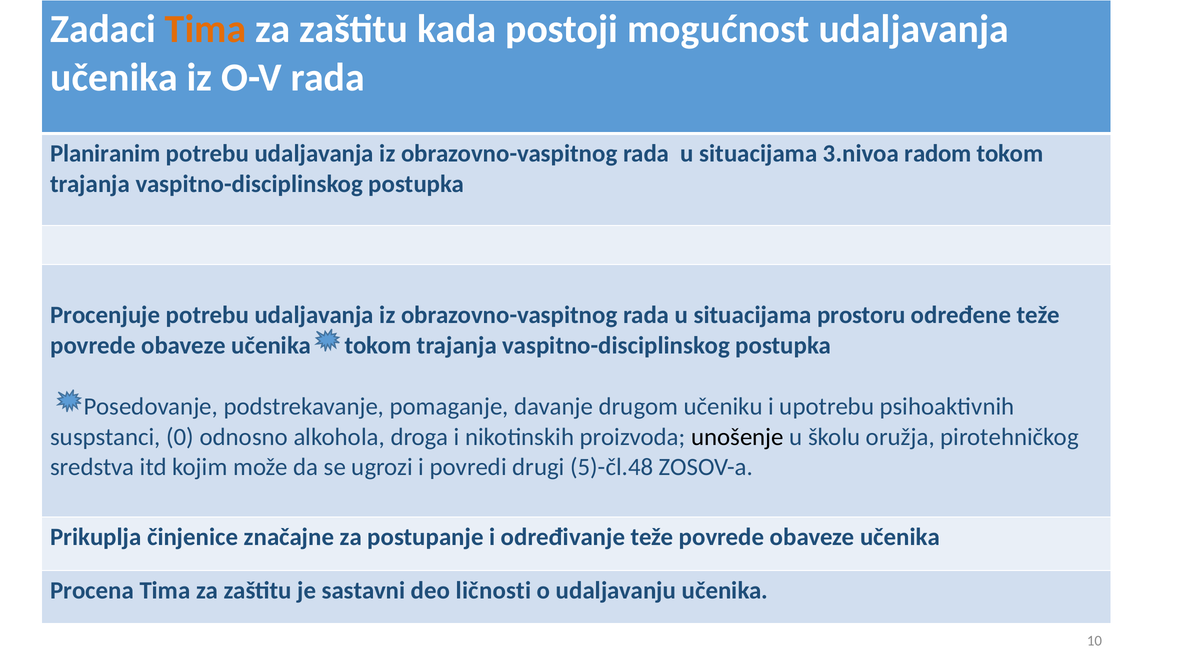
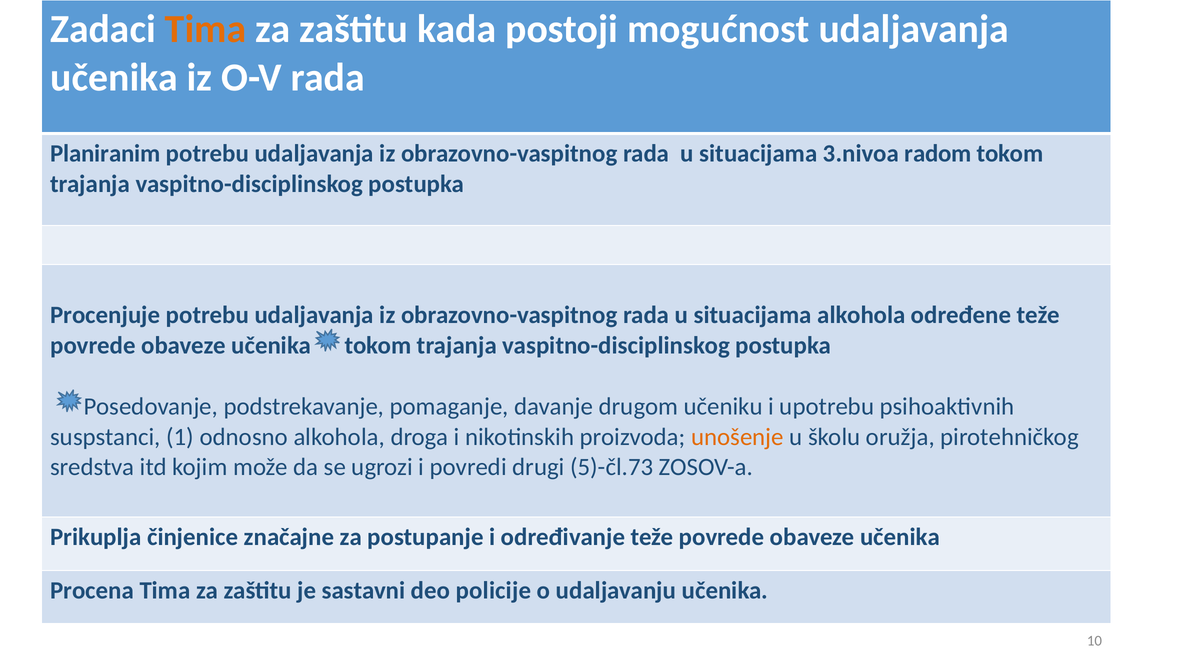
situacijama prostoru: prostoru -> alkohola (861, 315)
0: 0 -> 1 (180, 437)
unošenje colour: black -> orange (737, 437)
5)-čl.48: 5)-čl.48 -> 5)-čl.73 (612, 467)
ličnosti: ličnosti -> policije (493, 590)
